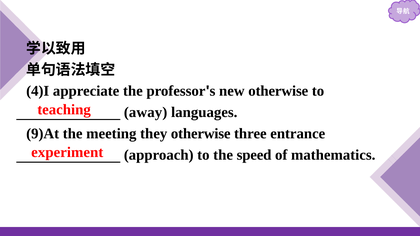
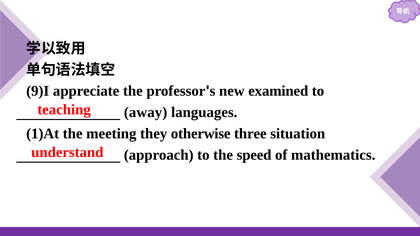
4)I: 4)I -> 9)I (38, 91)
new otherwise: otherwise -> examined (278, 91)
9)At: 9)At -> 1)At (43, 134)
entrance: entrance -> situation (298, 134)
experiment: experiment -> understand (67, 152)
